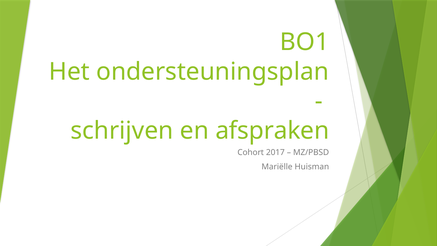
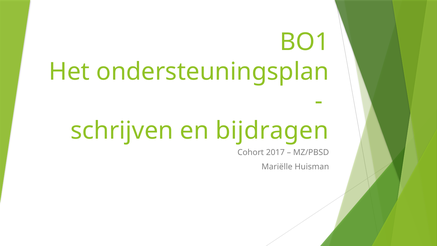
afspraken: afspraken -> bijdragen (272, 131)
